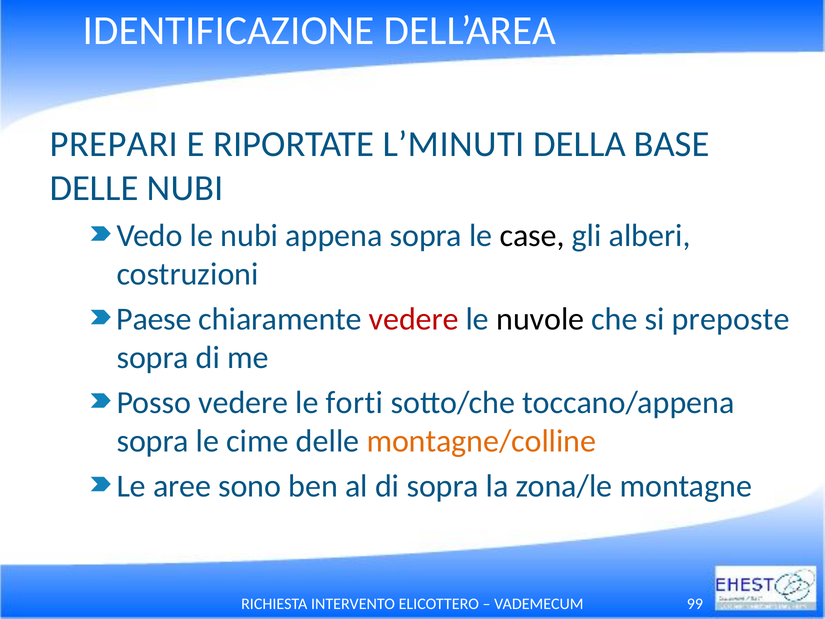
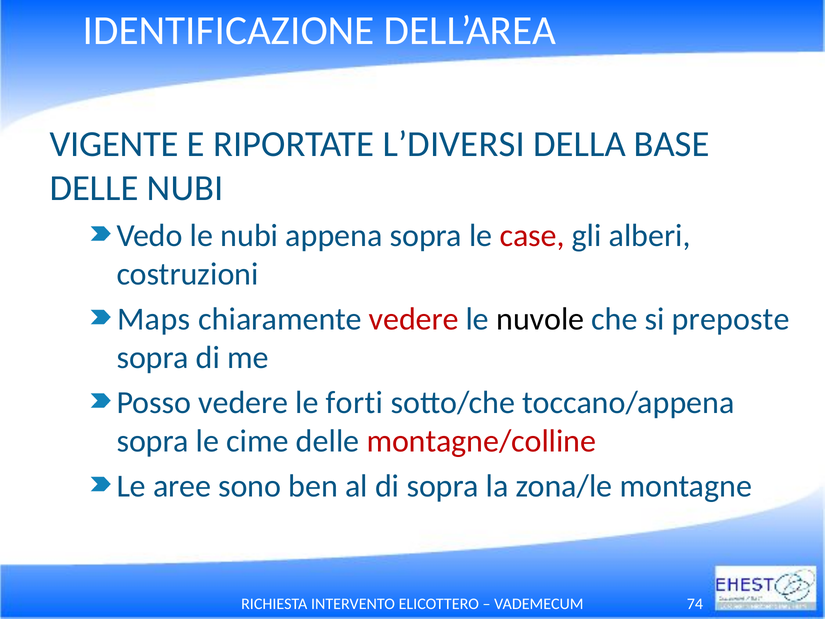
PREPARI: PREPARI -> VIGENTE (114, 144)
L’MINUTI: L’MINUTI -> L’DIVERSI (454, 144)
case colour: black -> red (532, 236)
Paese: Paese -> Maps (154, 319)
montagne/colline colour: orange -> red (481, 441)
99: 99 -> 74 (695, 604)
